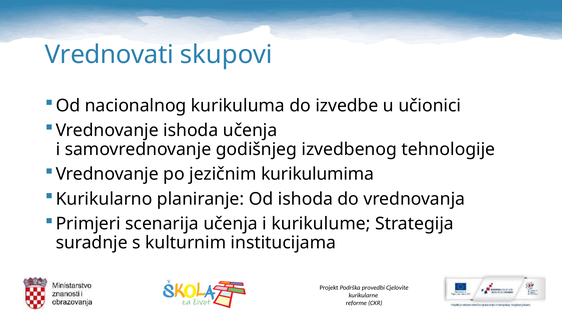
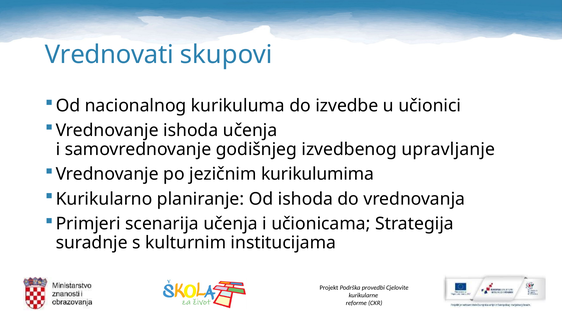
tehnologije: tehnologije -> upravljanje (448, 149)
kurikulume: kurikulume -> učionicama (321, 224)
